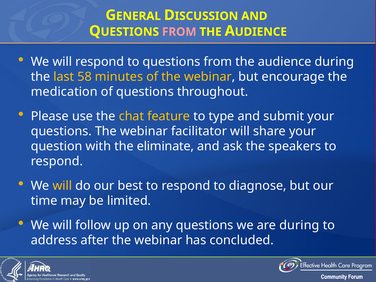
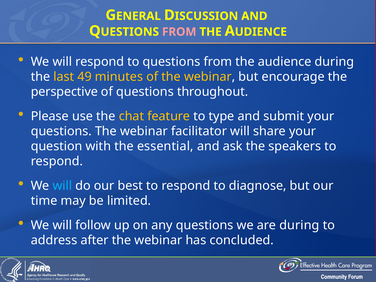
58: 58 -> 49 (85, 77)
medication: medication -> perspective (64, 92)
eliminate: eliminate -> essential (165, 146)
will colour: yellow -> light blue (62, 186)
